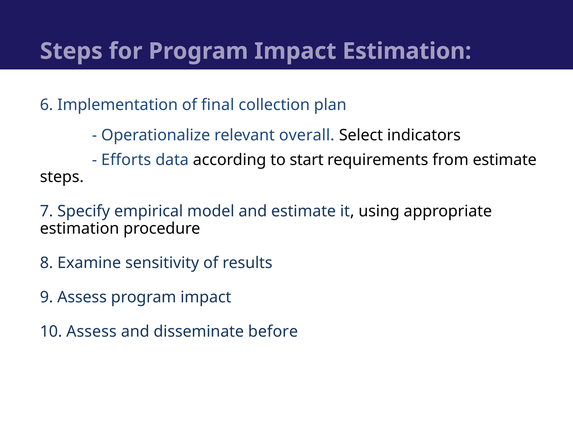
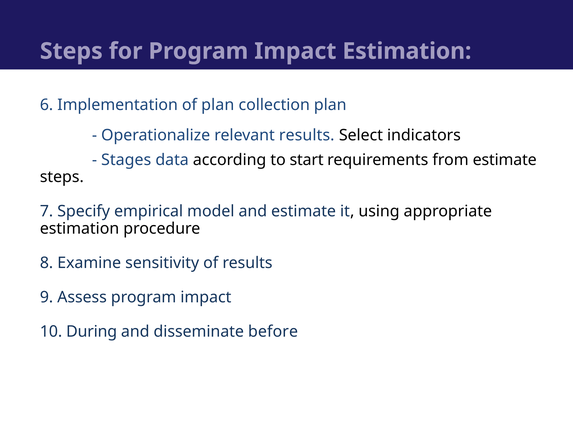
of final: final -> plan (218, 105)
relevant overall: overall -> results (307, 135)
Efforts: Efforts -> Stages (126, 160)
10 Assess: Assess -> During (92, 332)
